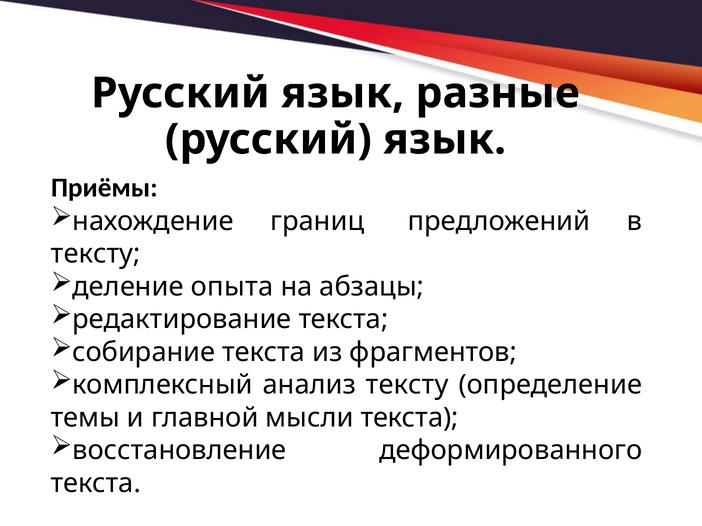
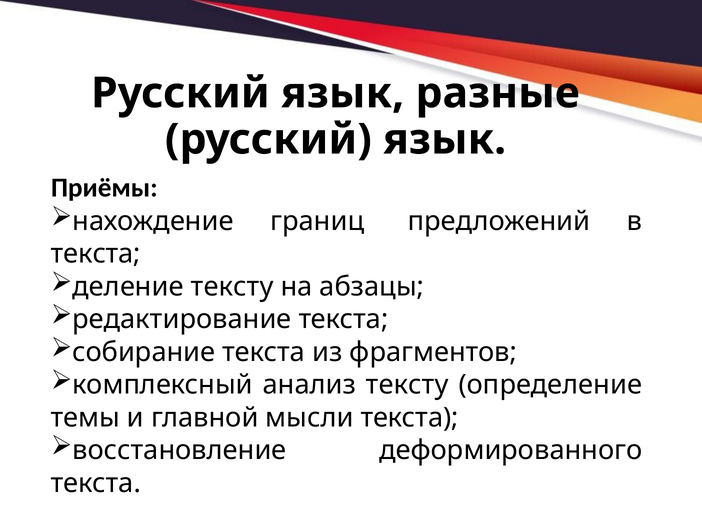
тексту: тексту -> текста (96, 254)
деление опыта: опыта -> тексту (232, 287)
